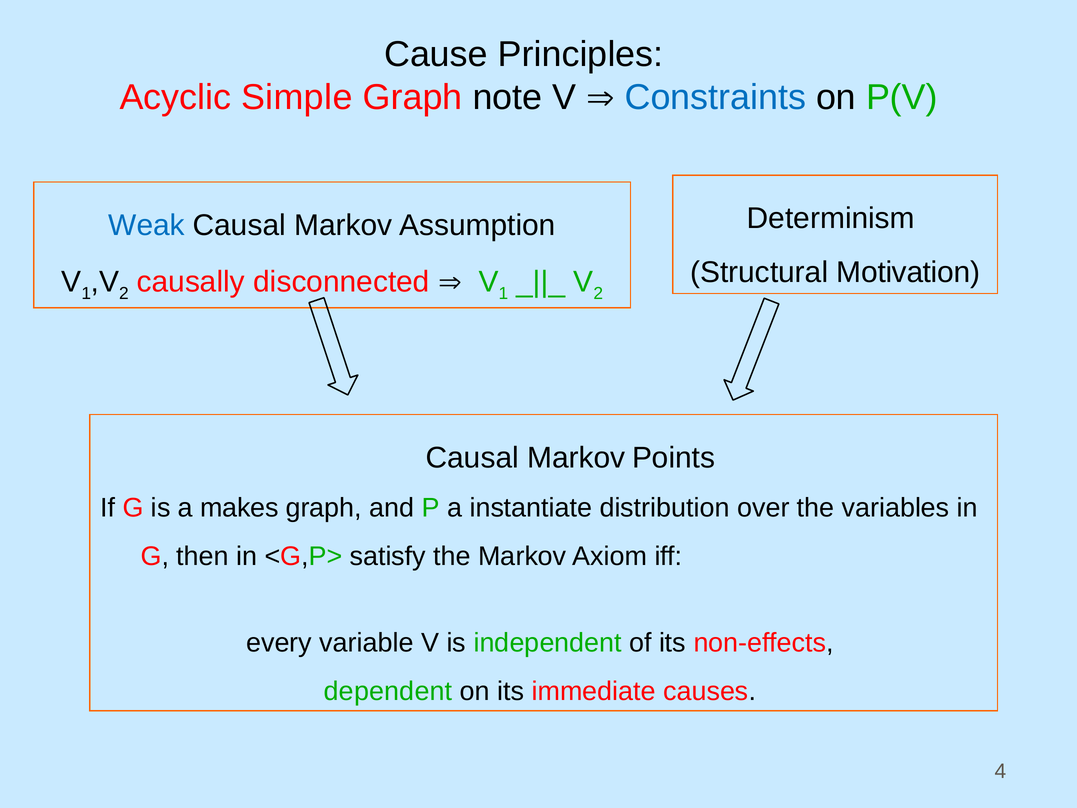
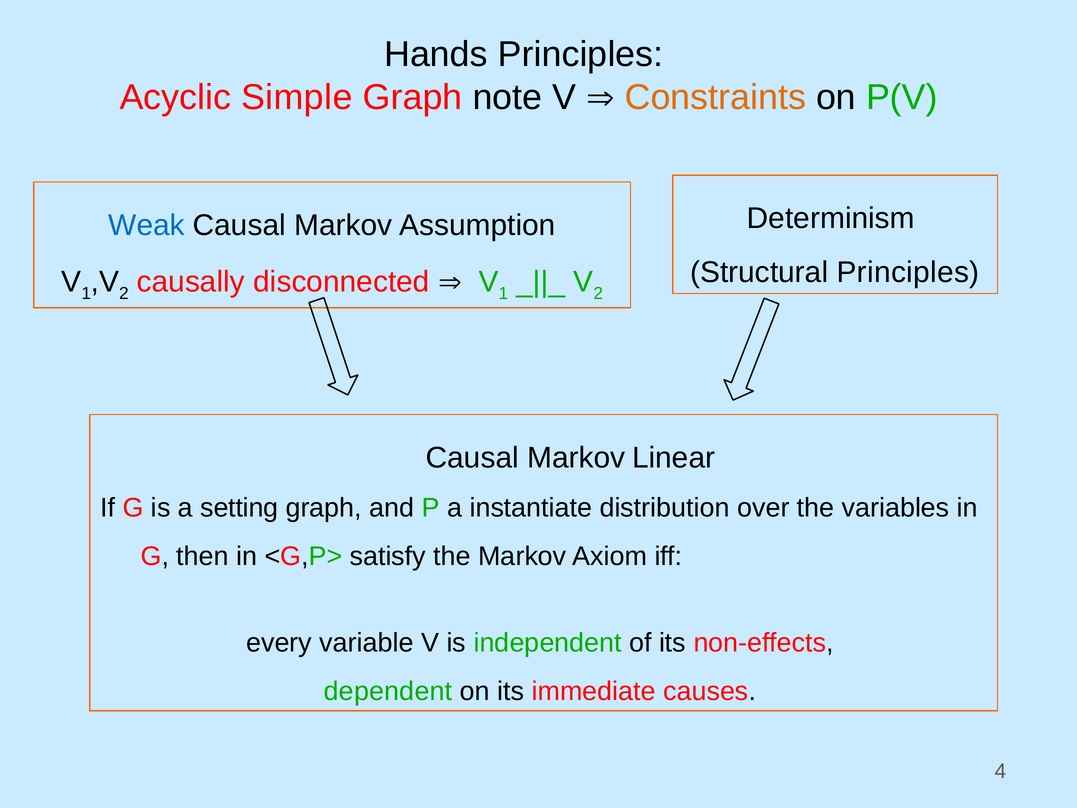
Cause: Cause -> Hands (436, 54)
Constraints colour: blue -> orange (715, 98)
Structural Motivation: Motivation -> Principles (908, 272)
Points: Points -> Linear (674, 458)
makes: makes -> setting (239, 508)
